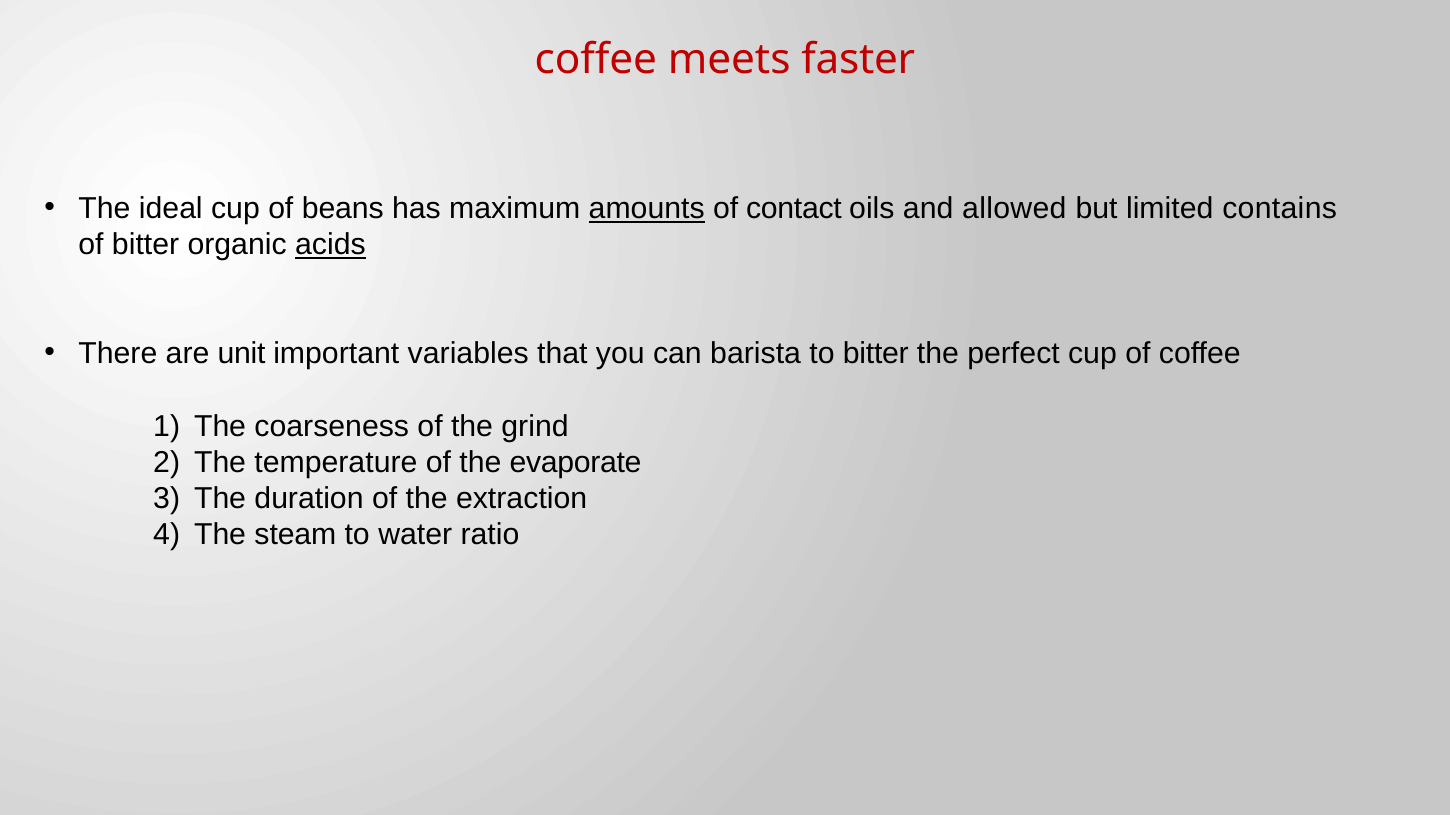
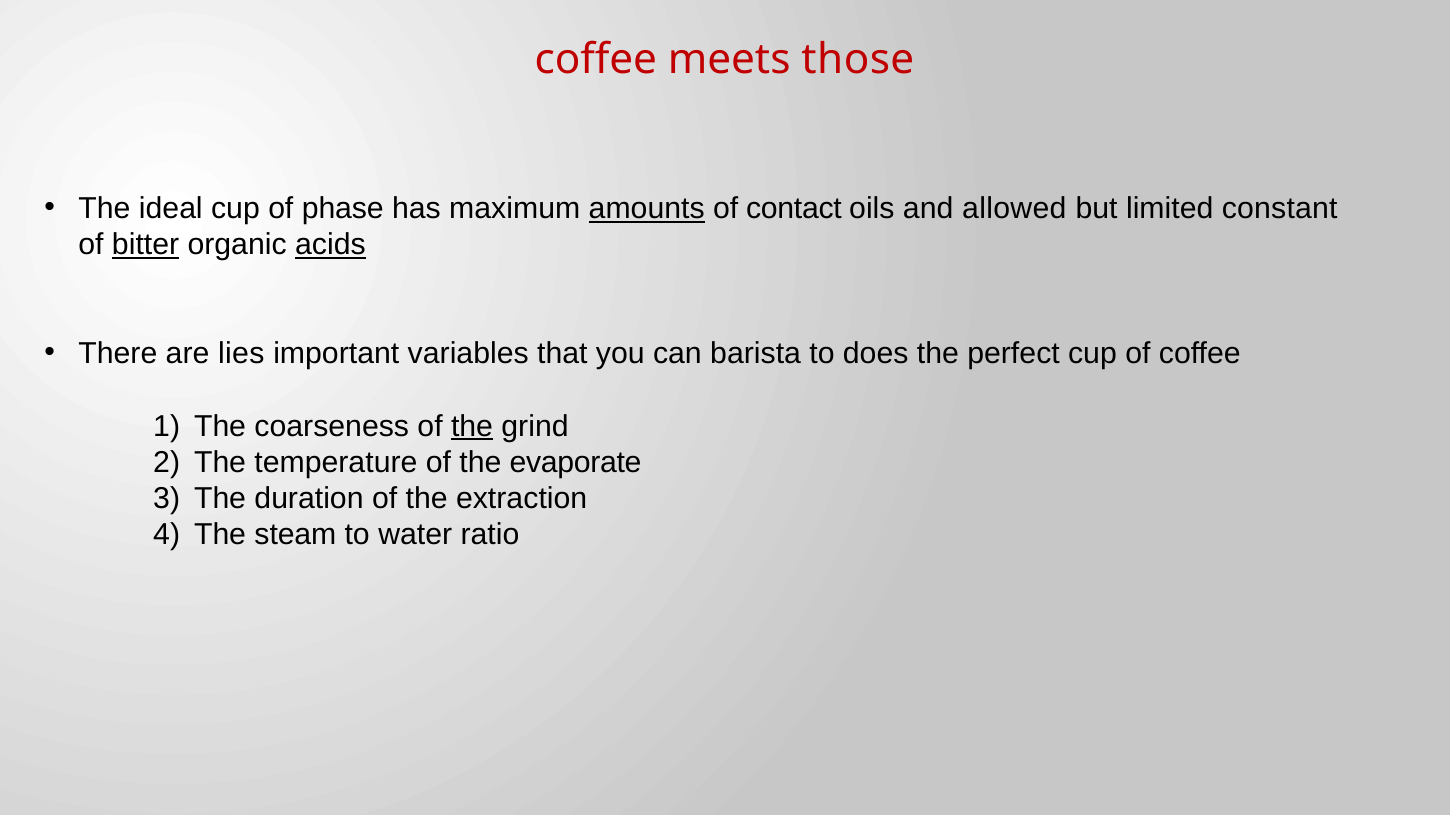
faster: faster -> those (858, 60)
beans: beans -> phase (343, 209)
contains: contains -> constant (1280, 209)
bitter underline: none -> present (146, 245)
unit: unit -> lies (241, 354)
to bitter: bitter -> does (876, 354)
the underline: none -> present (472, 426)
